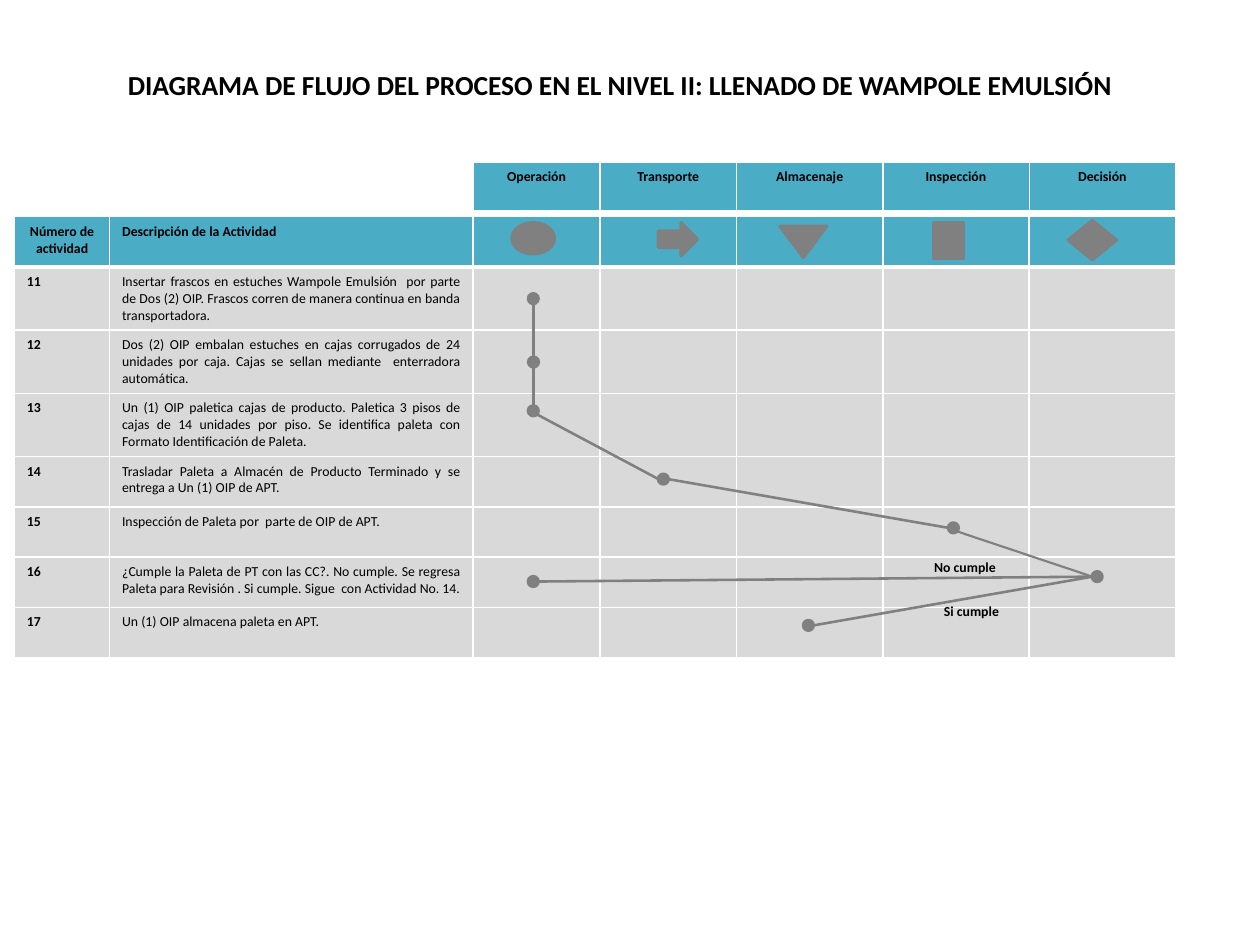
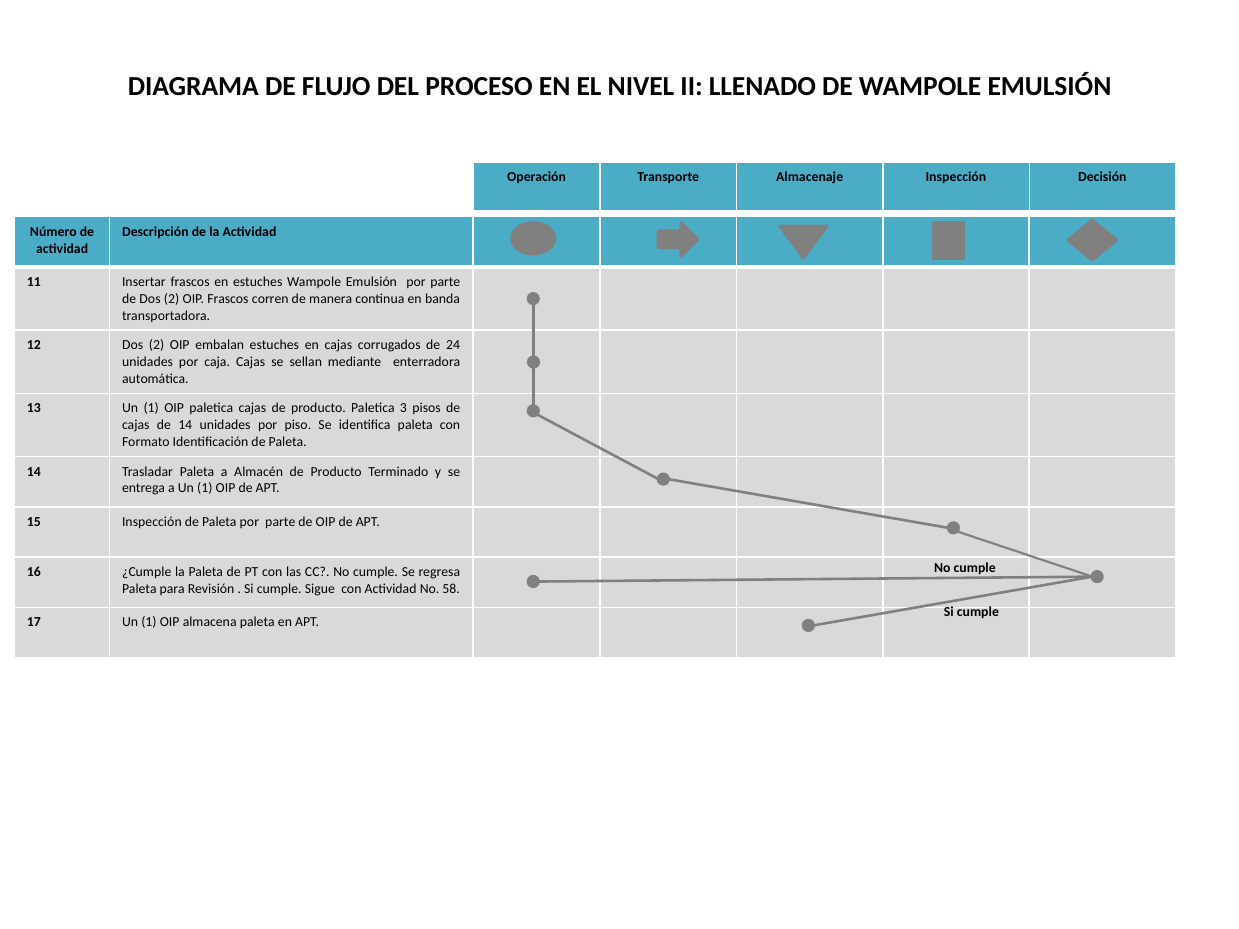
No 14: 14 -> 58 (451, 589)
